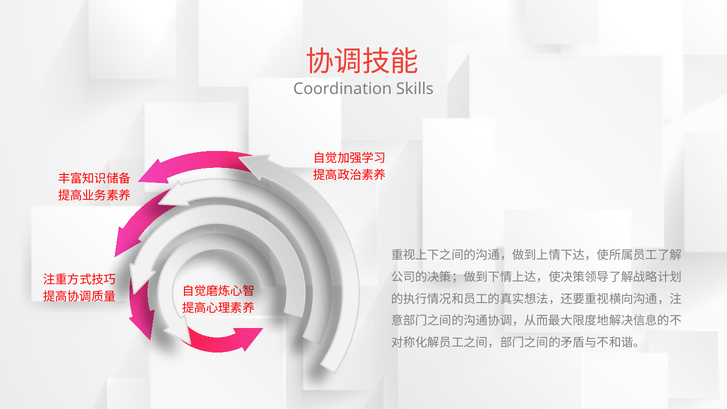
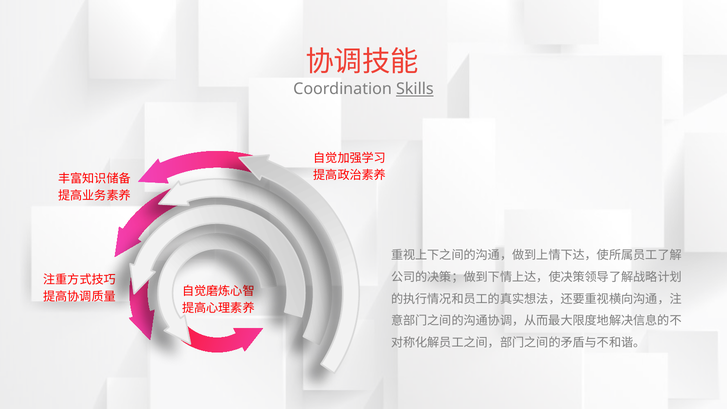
Skills underline: none -> present (415, 89)
